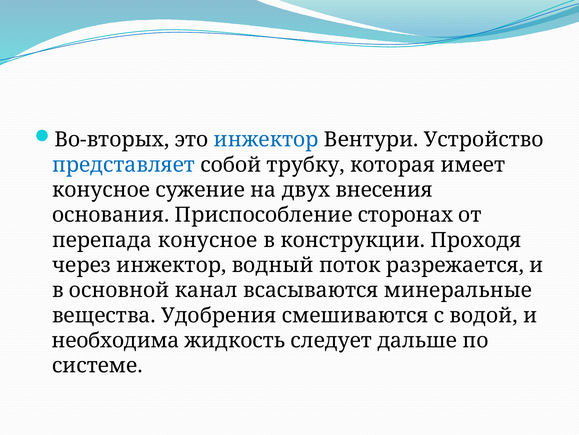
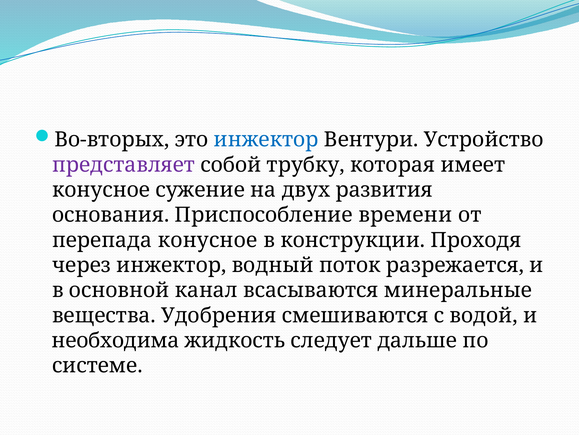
представляет colour: blue -> purple (124, 164)
внесения: внесения -> развития (384, 190)
сторонах: сторонах -> времени (405, 215)
